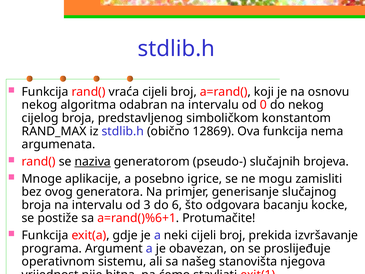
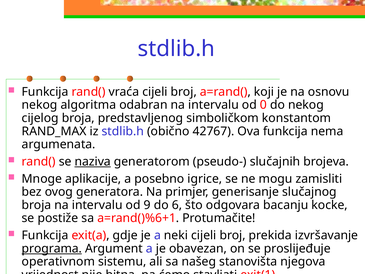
12869: 12869 -> 42767 (213, 131)
3: 3 -> 9 (147, 205)
programa underline: none -> present (52, 248)
